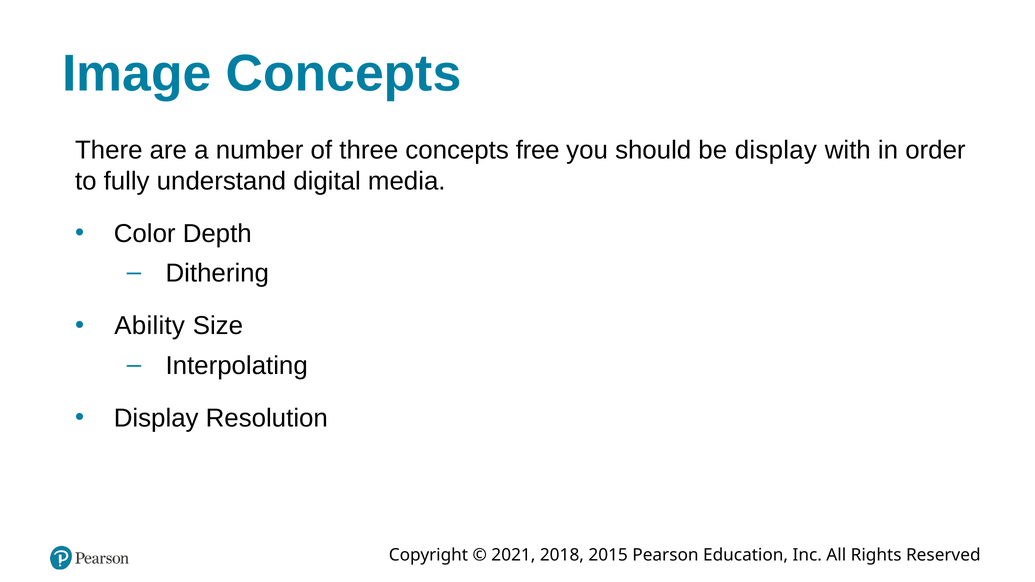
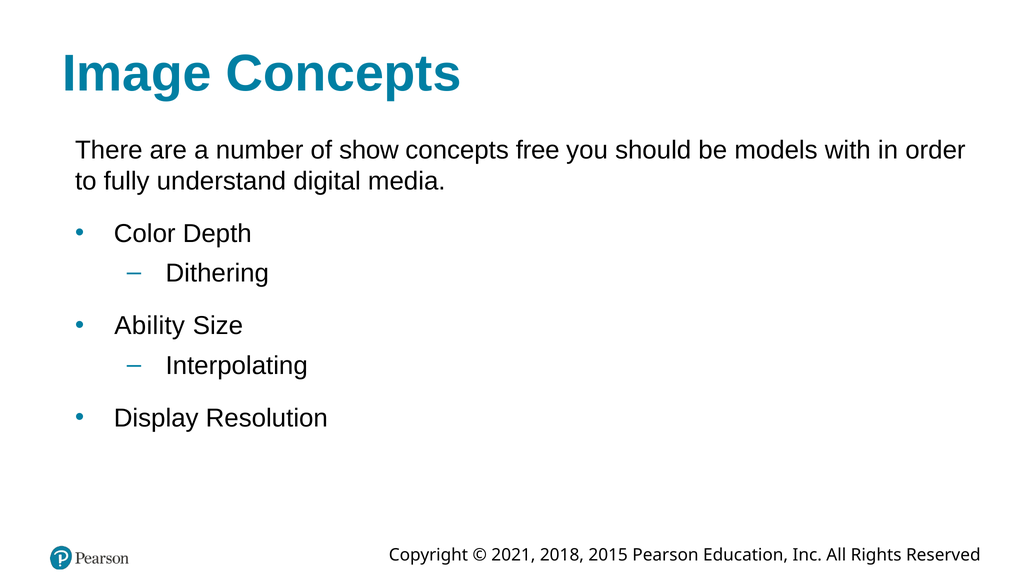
three: three -> show (369, 150)
be display: display -> models (776, 150)
